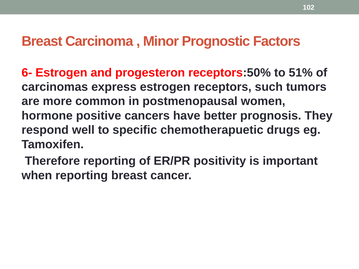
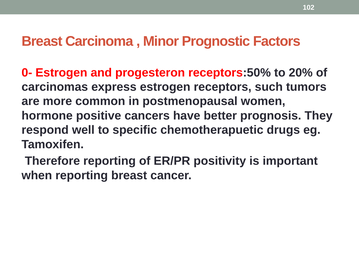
6-: 6- -> 0- (27, 73)
51%: 51% -> 20% (301, 73)
